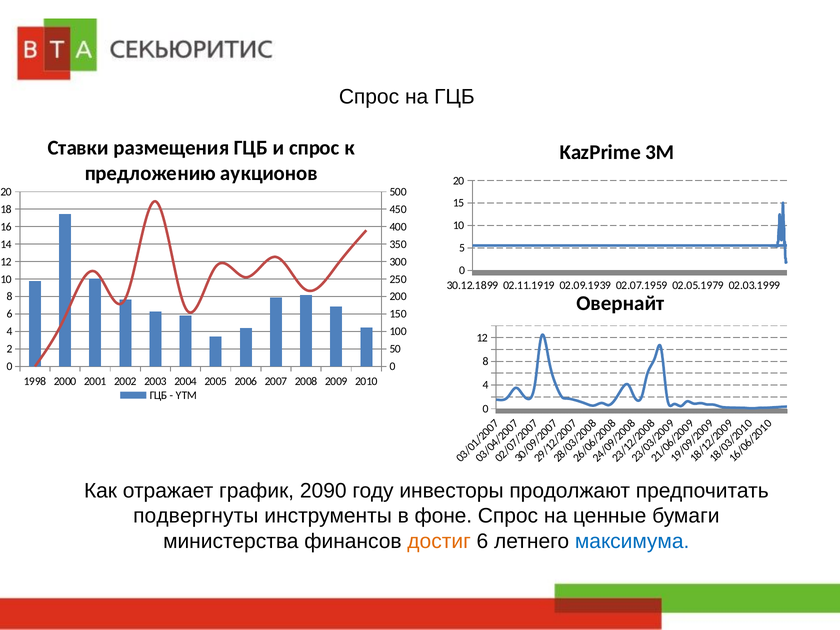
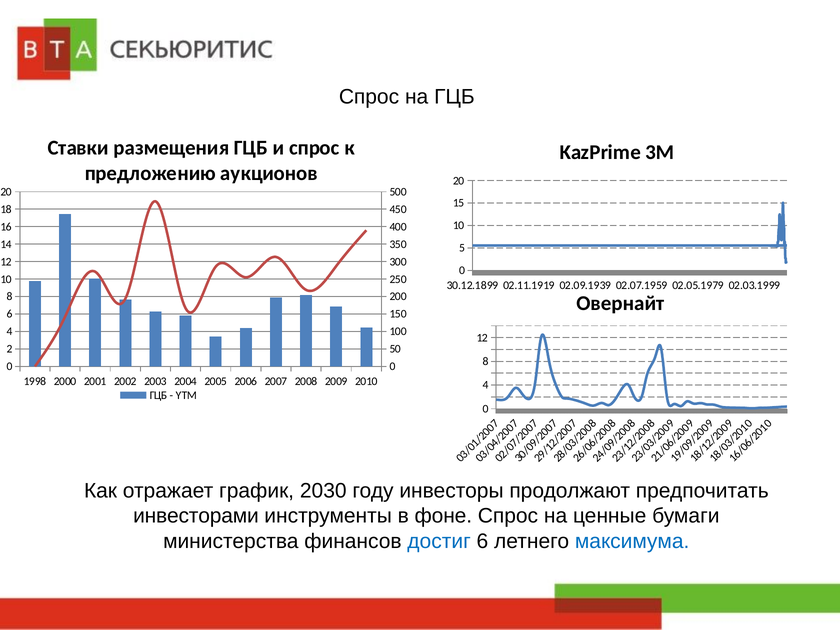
2090: 2090 -> 2030 (323, 491)
подвергнуты: подвергнуты -> инвесторами (196, 516)
достиг colour: orange -> blue (439, 541)
